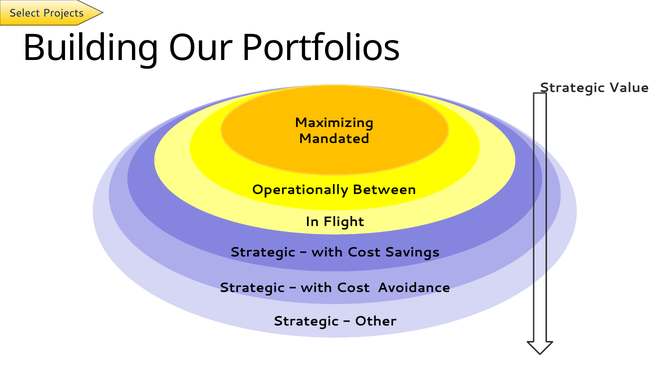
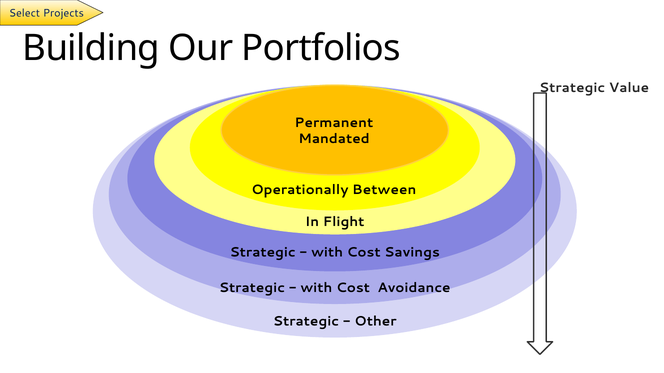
Maximizing: Maximizing -> Permanent (334, 123)
